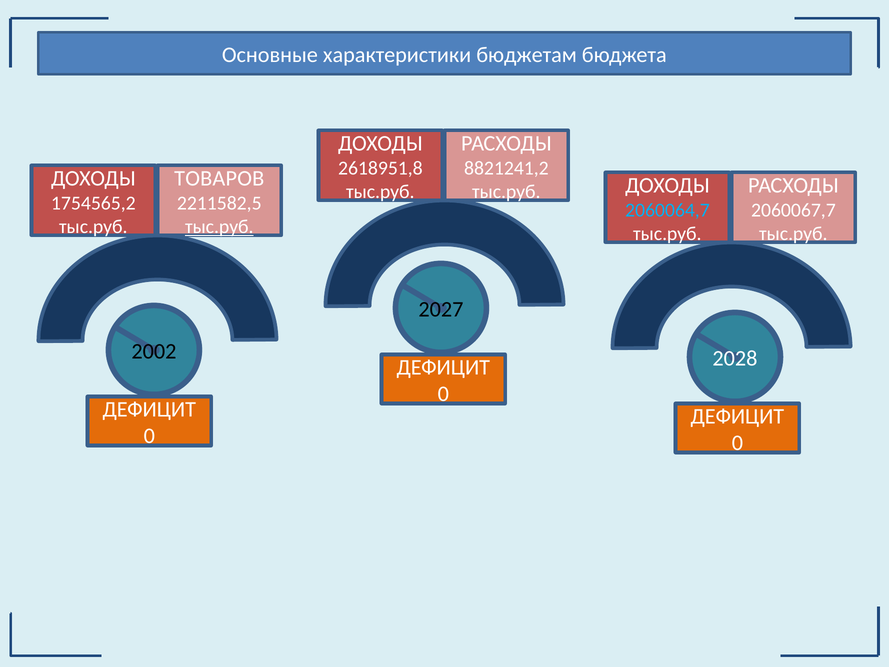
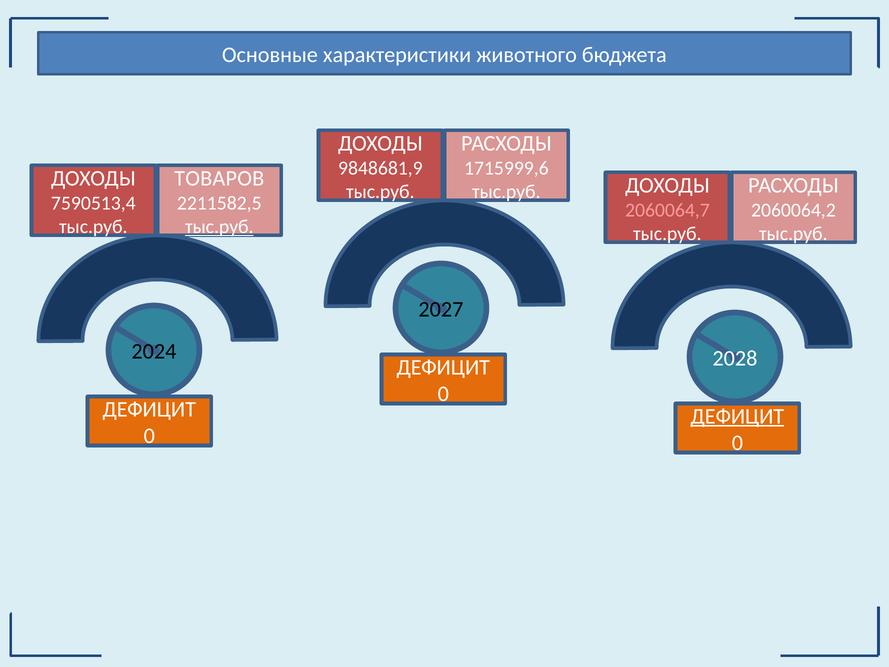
бюджетам: бюджетам -> животного (527, 55)
2618951,8: 2618951,8 -> 9848681,9 (380, 168)
8821241,2: 8821241,2 -> 1715999,6 (506, 168)
1754565,2: 1754565,2 -> 7590513,4 (93, 203)
2060064,7 colour: light blue -> pink (667, 210)
2060067,7: 2060067,7 -> 2060064,2 (793, 210)
2002: 2002 -> 2024 (154, 351)
ДЕФИЦИТ underline: none -> present (737, 416)
